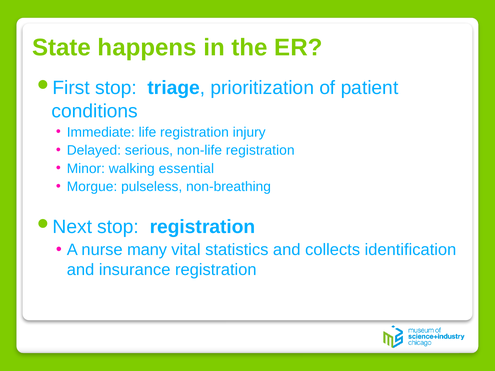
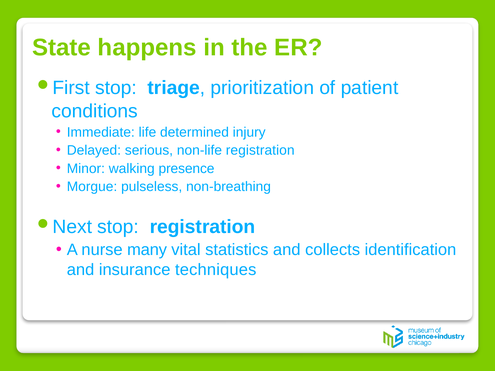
life registration: registration -> determined (195, 132)
essential: essential -> presence (187, 169)
insurance registration: registration -> techniques (216, 270)
